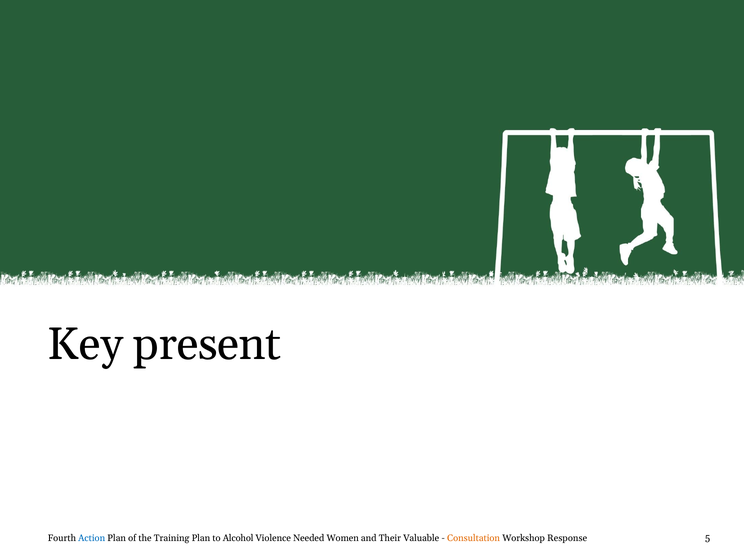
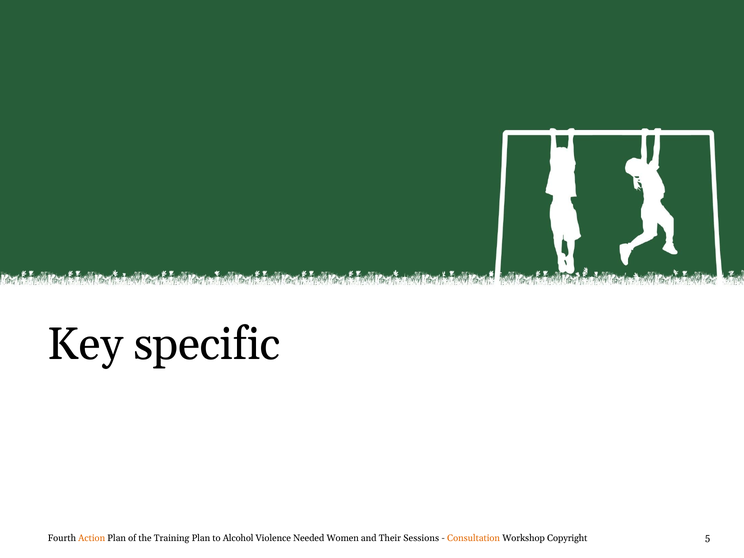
present: present -> specific (207, 344)
Action colour: blue -> orange (92, 538)
Valuable: Valuable -> Sessions (421, 538)
Response: Response -> Copyright (567, 538)
